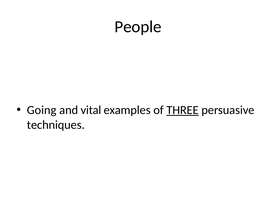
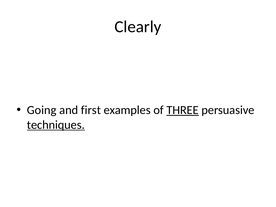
People: People -> Clearly (138, 27)
vital: vital -> first (91, 110)
techniques underline: none -> present (56, 125)
